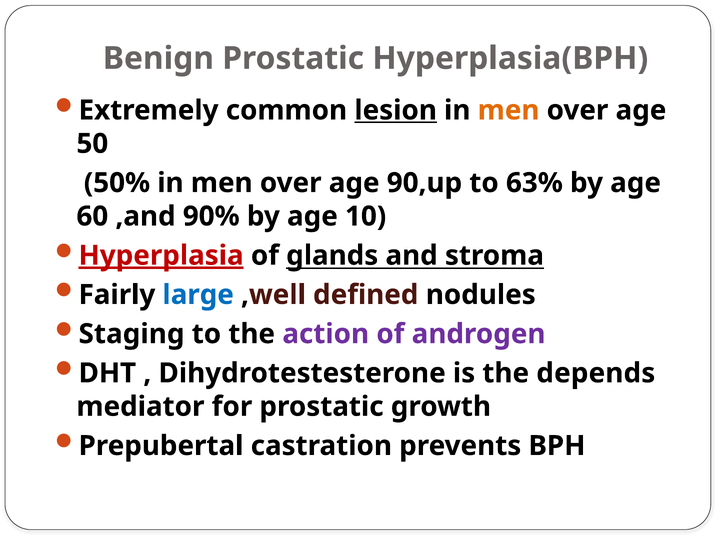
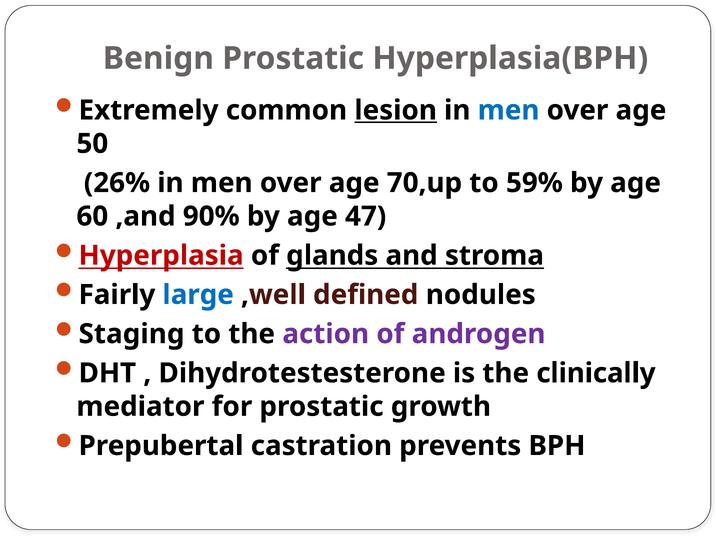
men colour: orange -> blue (509, 110)
50%: 50% -> 26% (117, 183)
90,up: 90,up -> 70,up (424, 183)
63%: 63% -> 59% (534, 183)
10: 10 -> 47 (366, 216)
Hyperplasia underline: present -> none (161, 256)
depends: depends -> clinically (596, 373)
